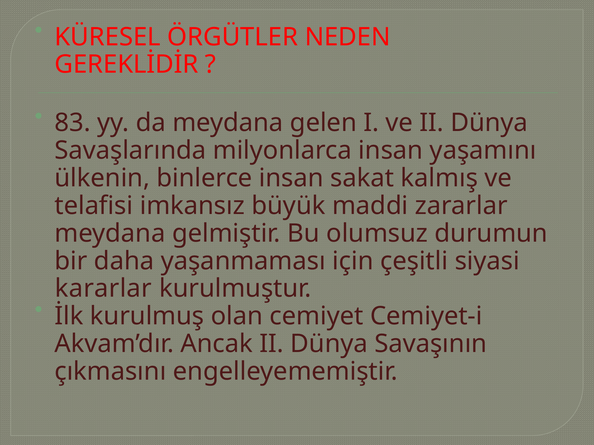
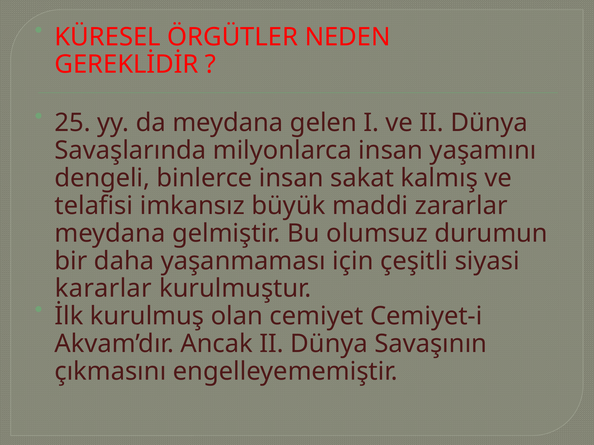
83: 83 -> 25 (73, 123)
ülkenin: ülkenin -> dengeli (102, 178)
